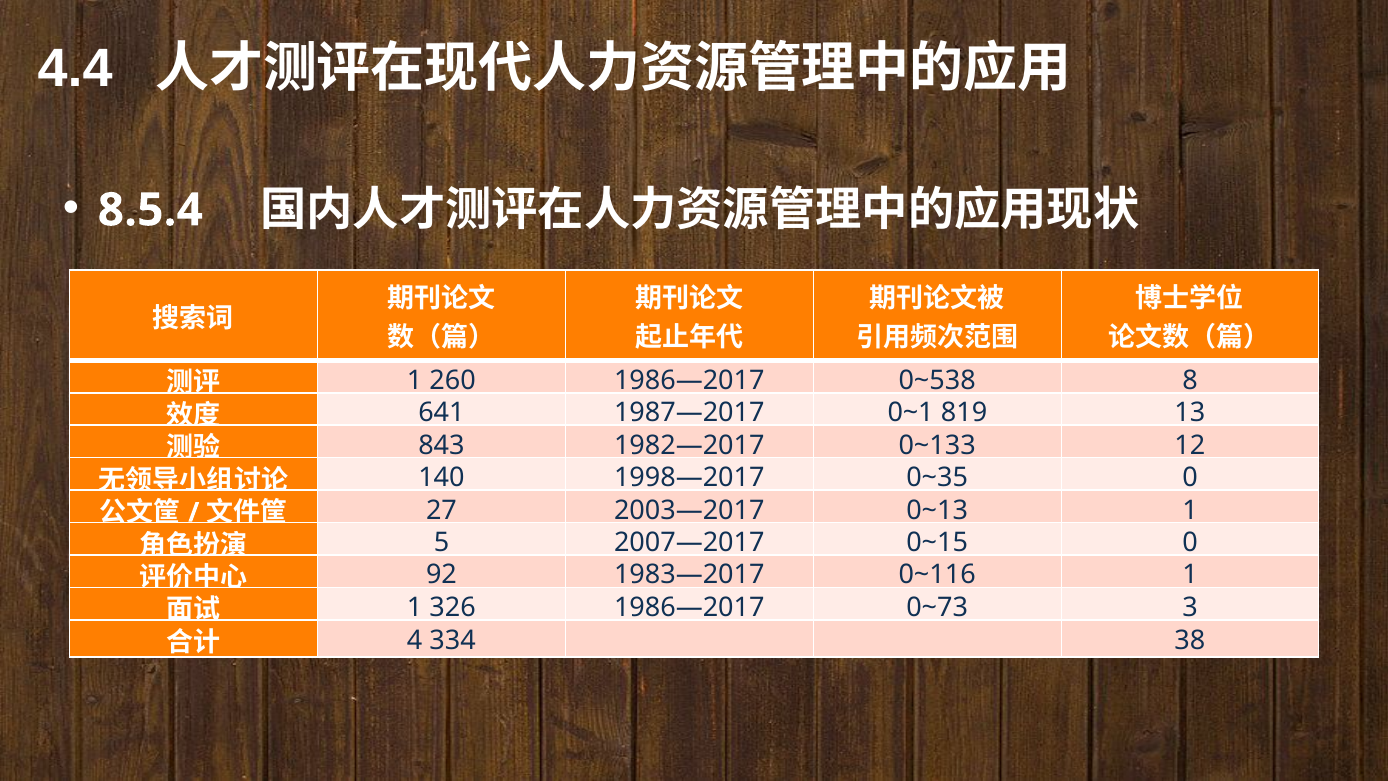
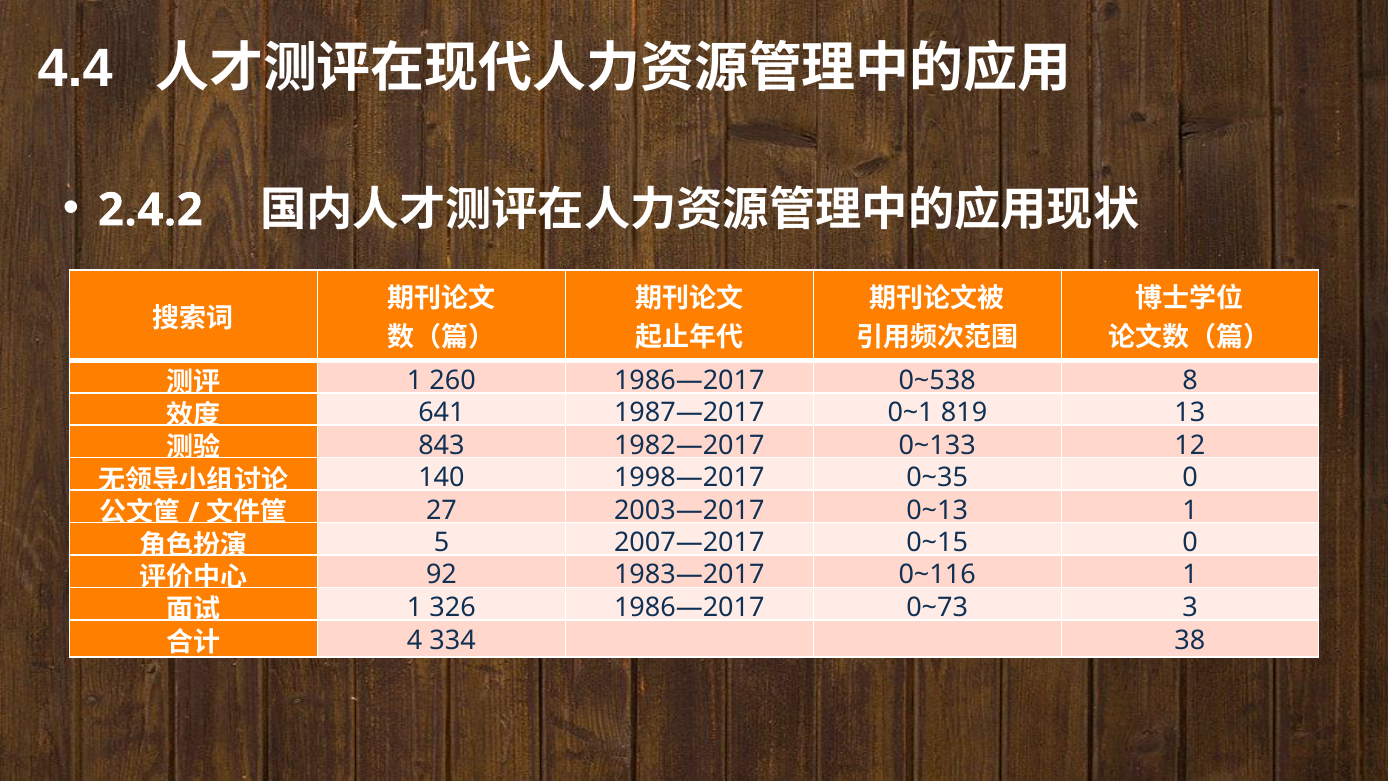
8.5.4: 8.5.4 -> 2.4.2 (150, 210)
